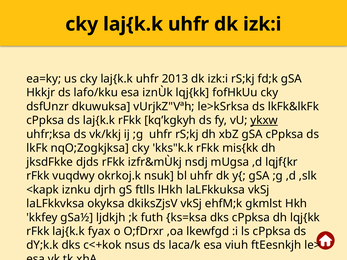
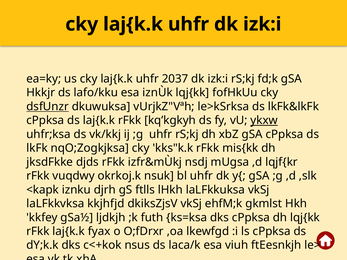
2013: 2013 -> 2037 (175, 79)
dsfUnzr underline: none -> present (48, 107)
okyksa: okyksa -> kkjhfjd (106, 204)
